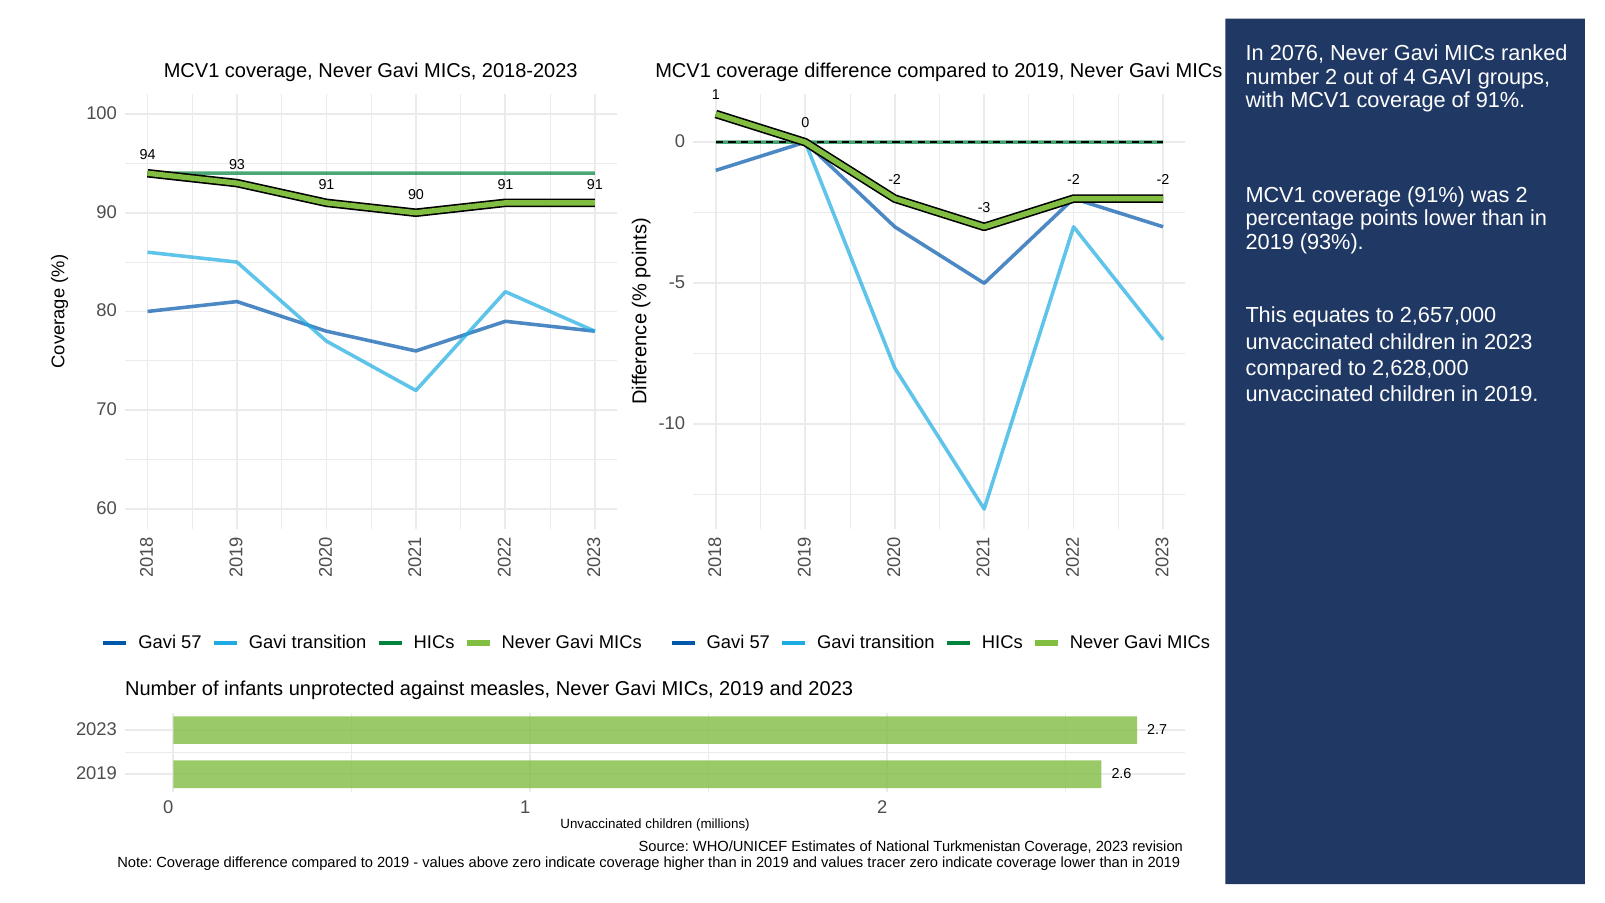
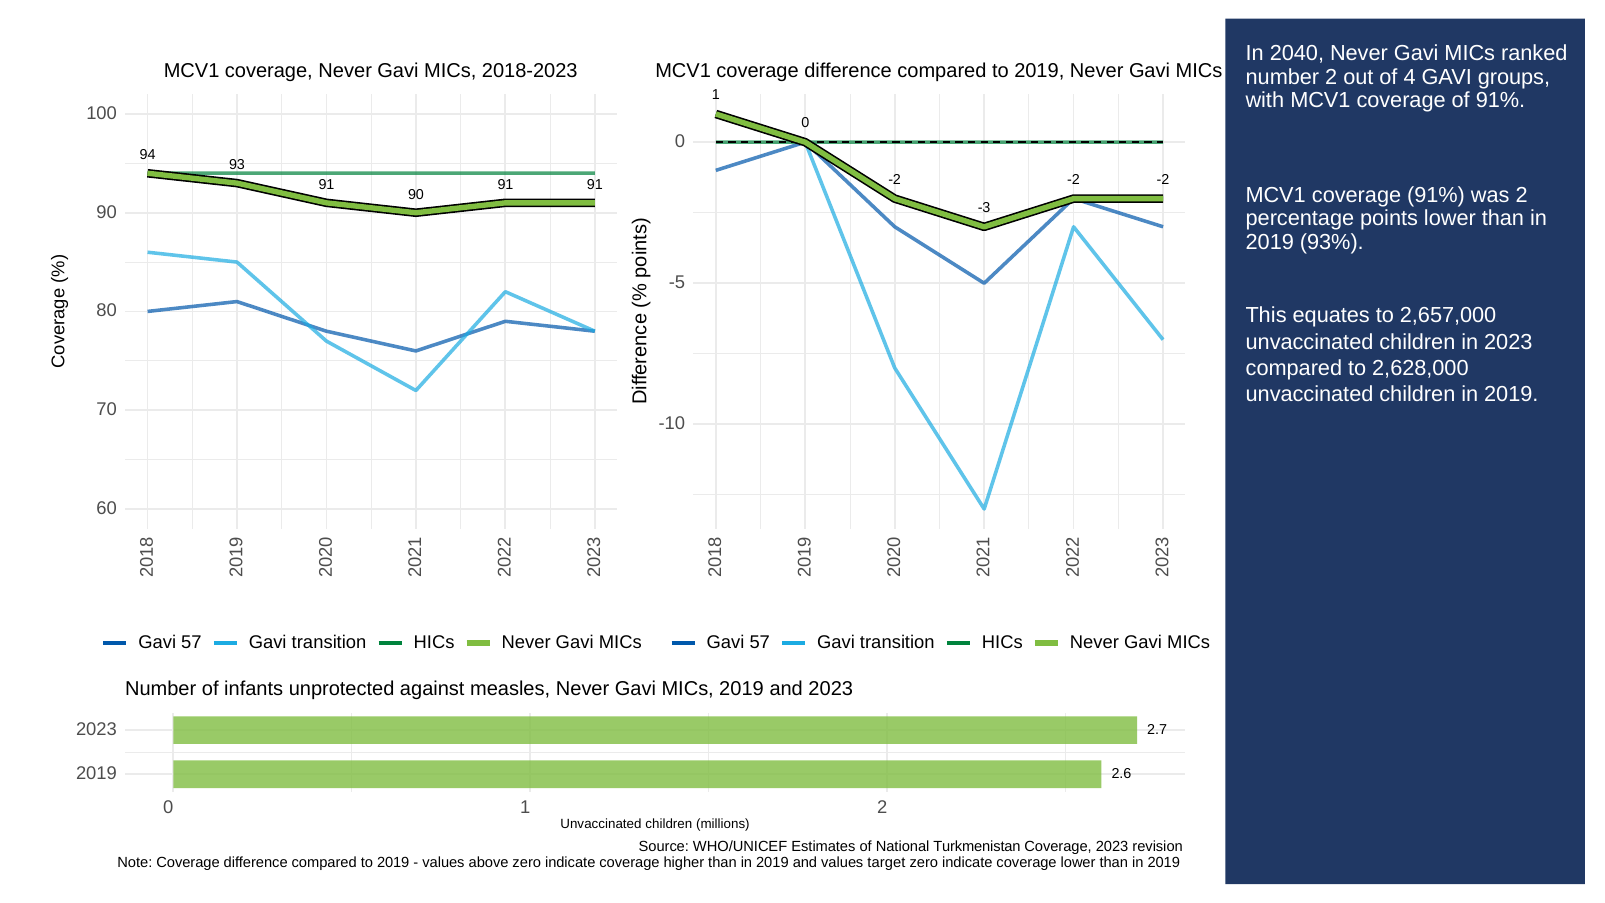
2076: 2076 -> 2040 (1297, 54)
tracer: tracer -> target (886, 862)
